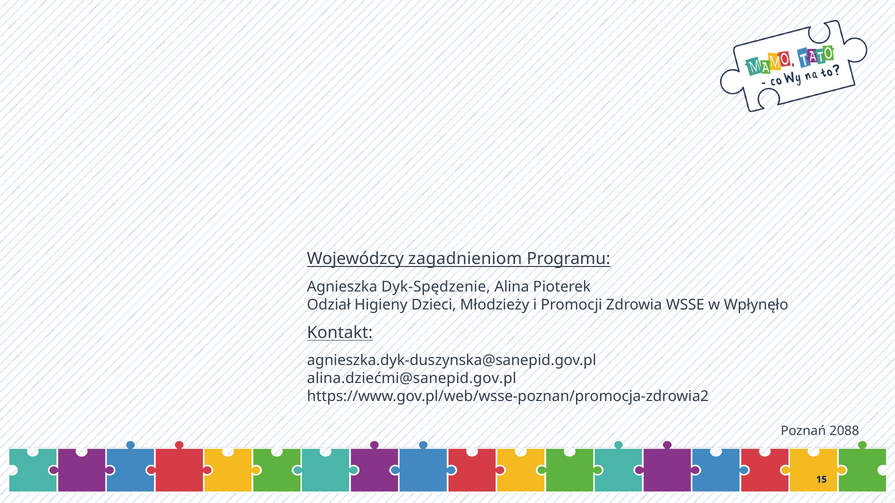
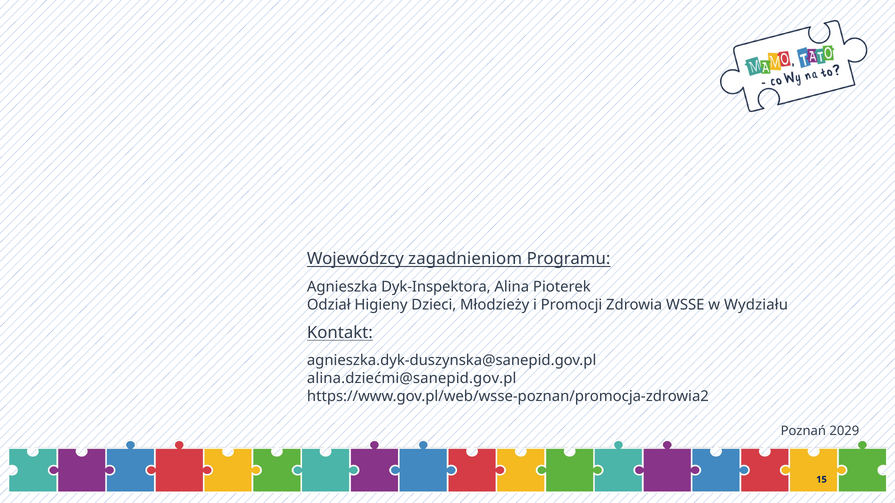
Dyk-Spędzenie: Dyk-Spędzenie -> Dyk-Inspektora (436, 287)
Wpłynęło: Wpłynęło -> Wydziału (756, 305)
2088: 2088 -> 2029 (844, 431)
